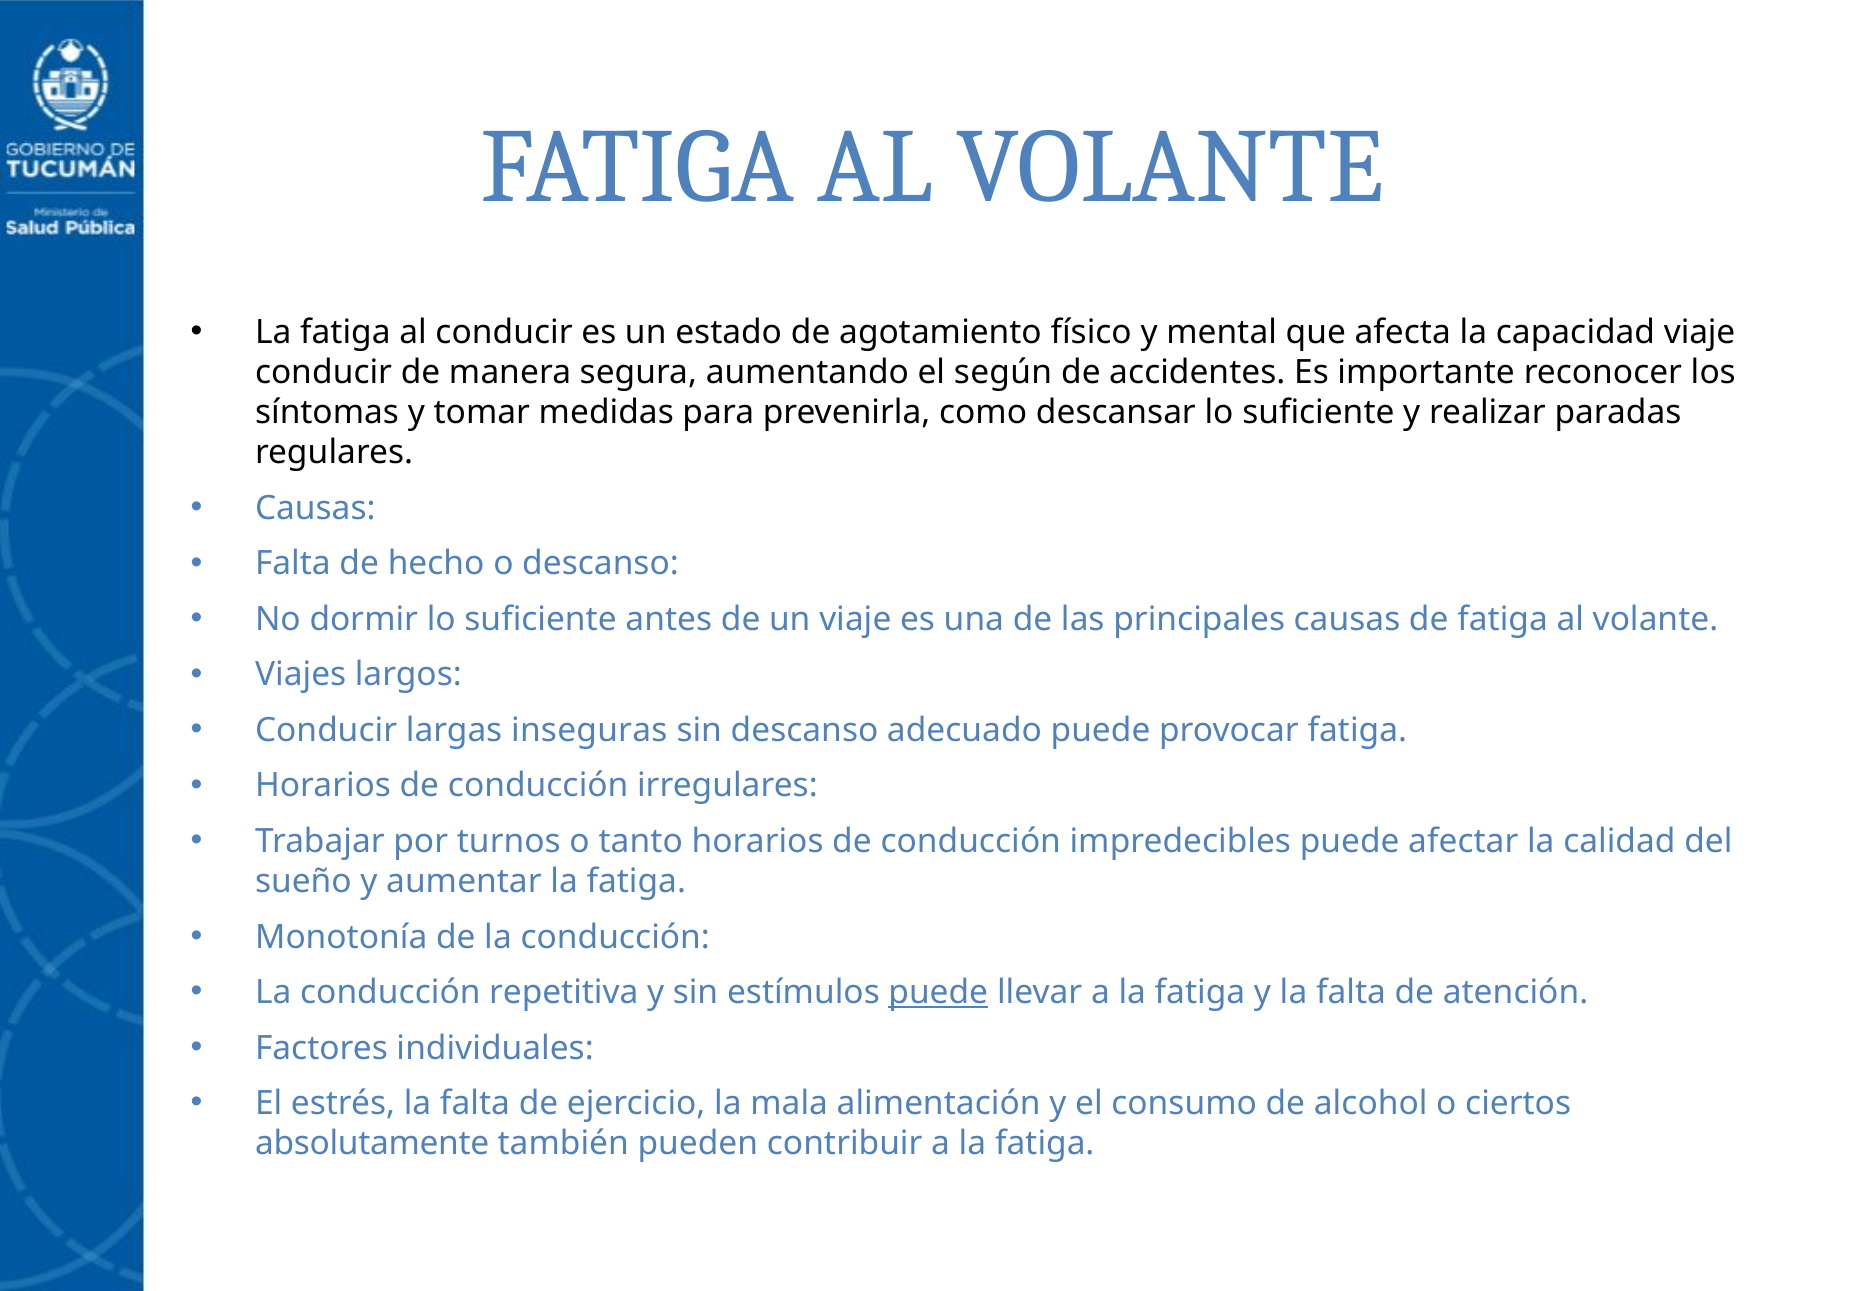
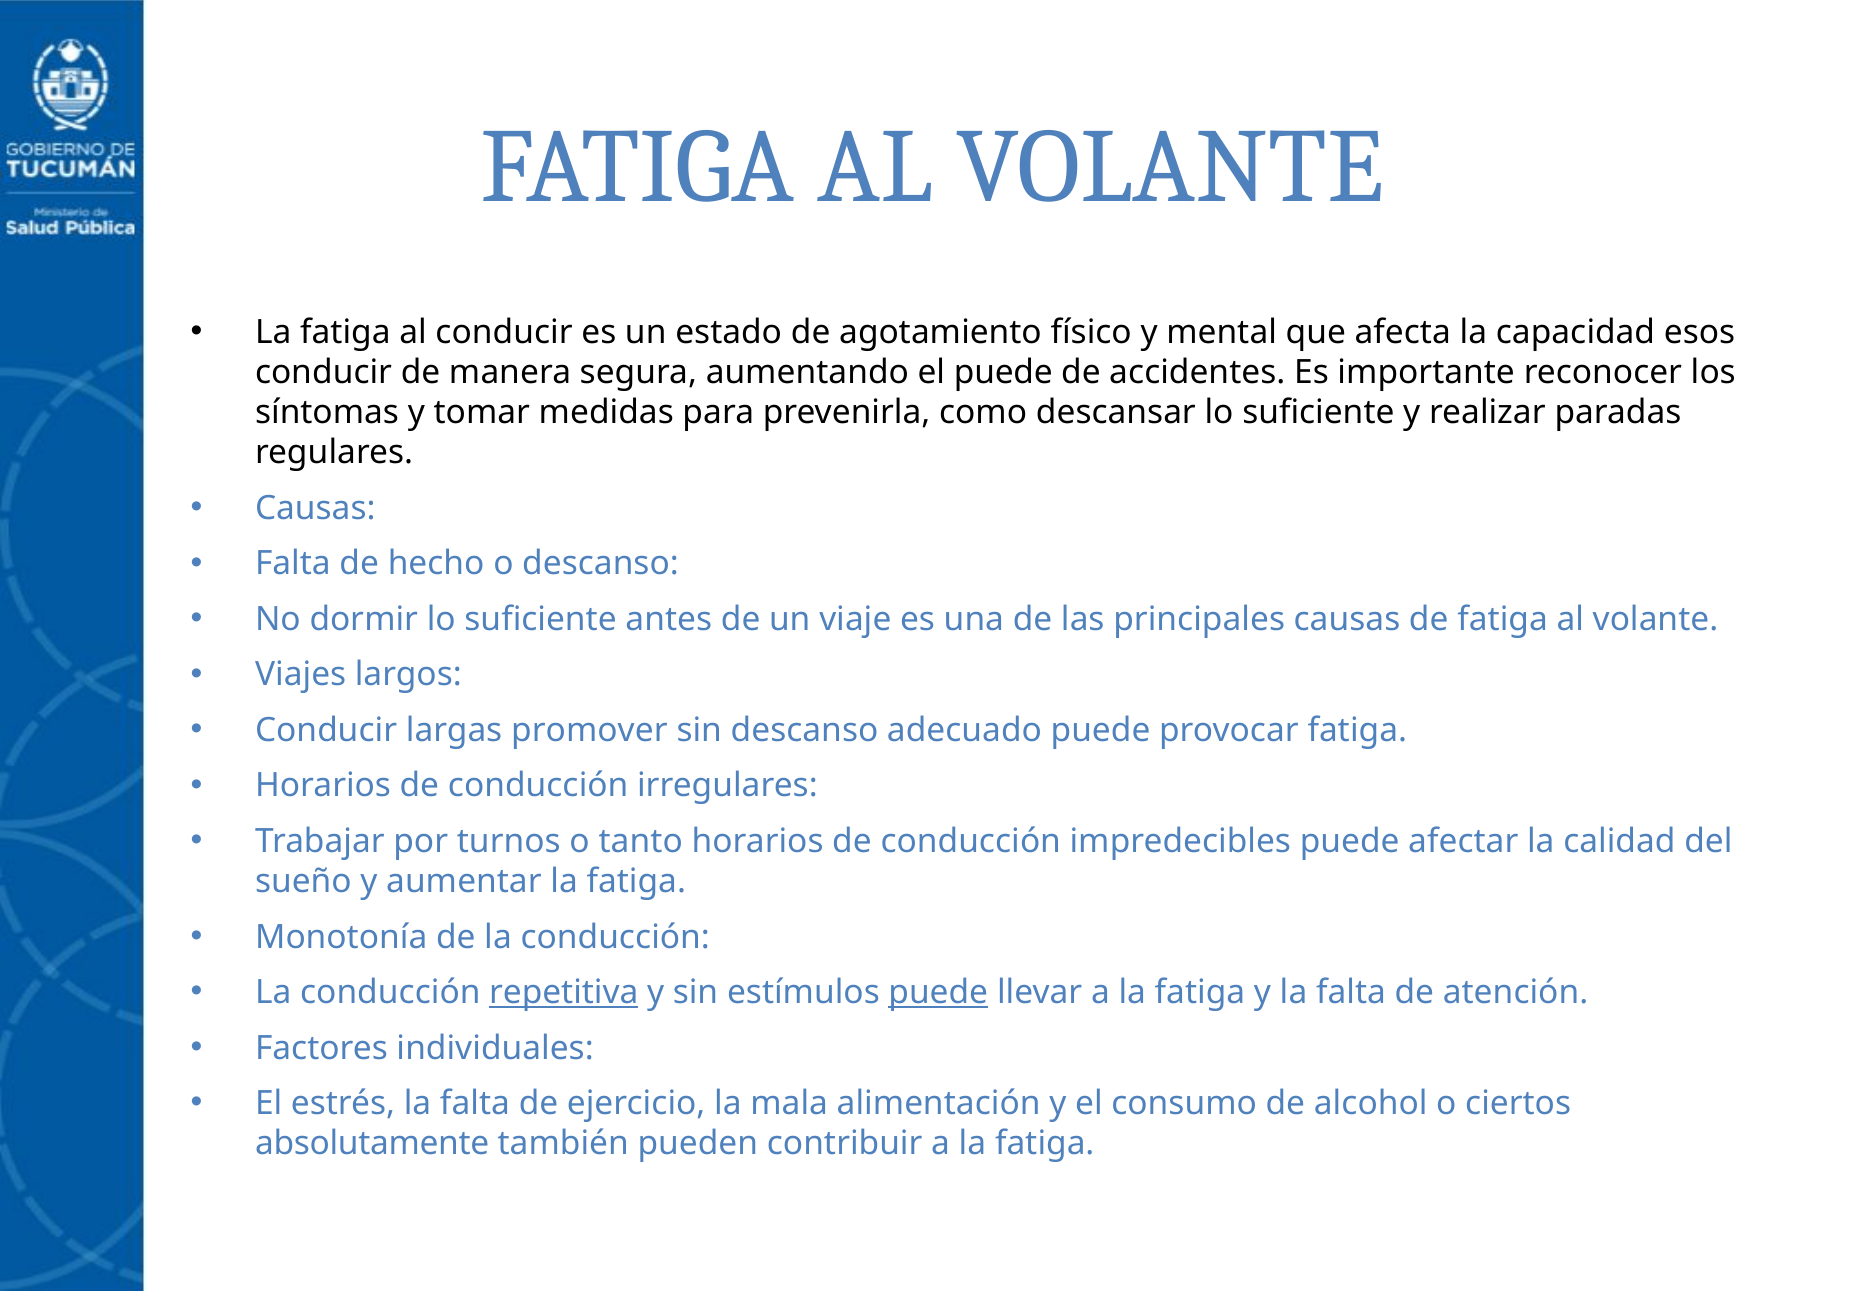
capacidad viaje: viaje -> esos (1700, 332)
el según: según -> puede (1003, 372)
inseguras: inseguras -> promover (589, 730)
repetitiva underline: none -> present (564, 993)
